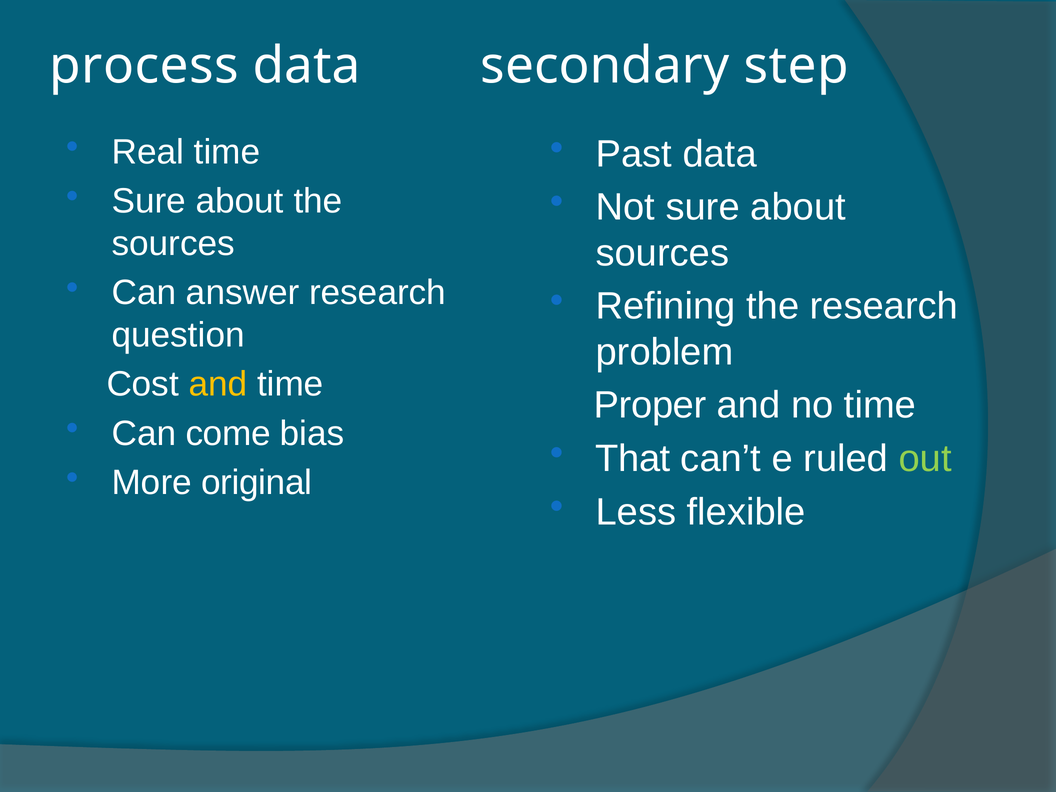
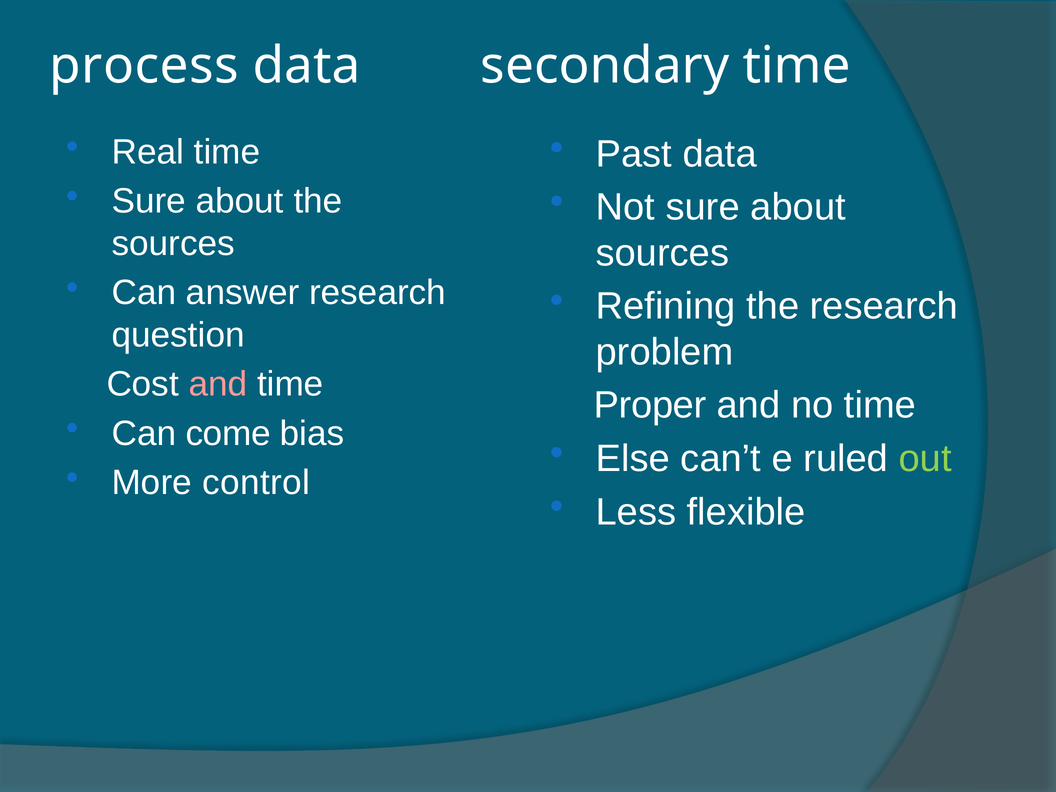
secondary step: step -> time (797, 66)
and colour: yellow -> pink (218, 384)
That: That -> Else (633, 459)
original: original -> control (256, 483)
